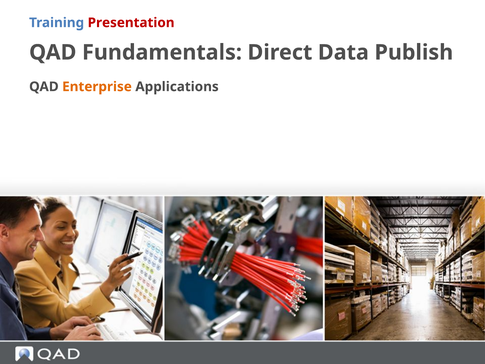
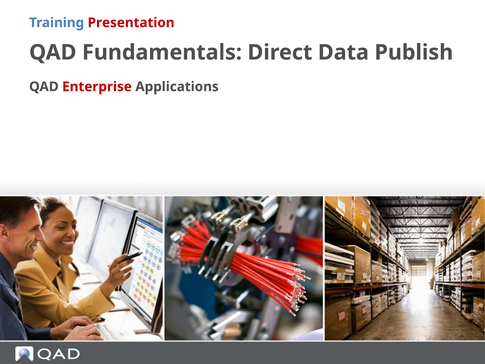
Enterprise colour: orange -> red (97, 87)
